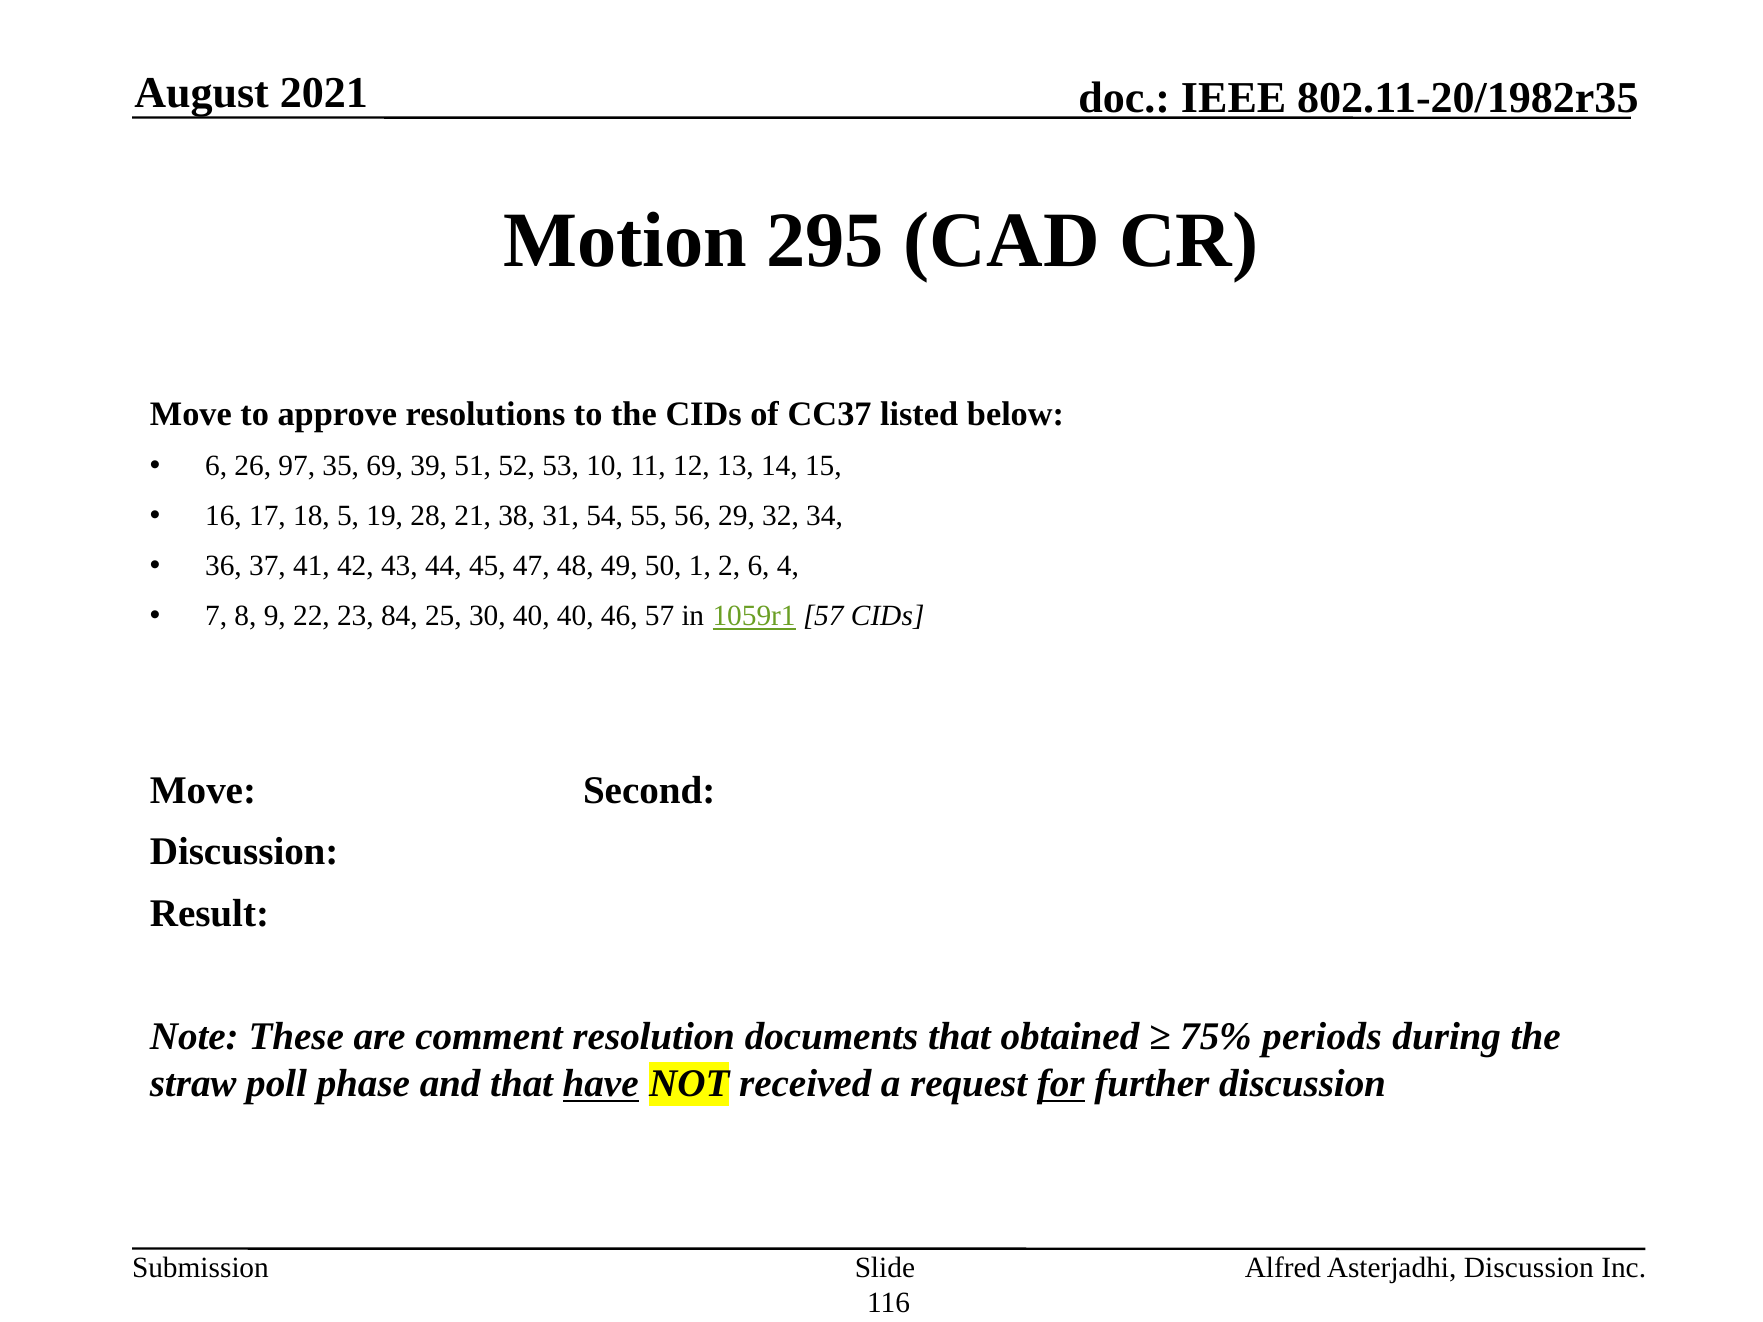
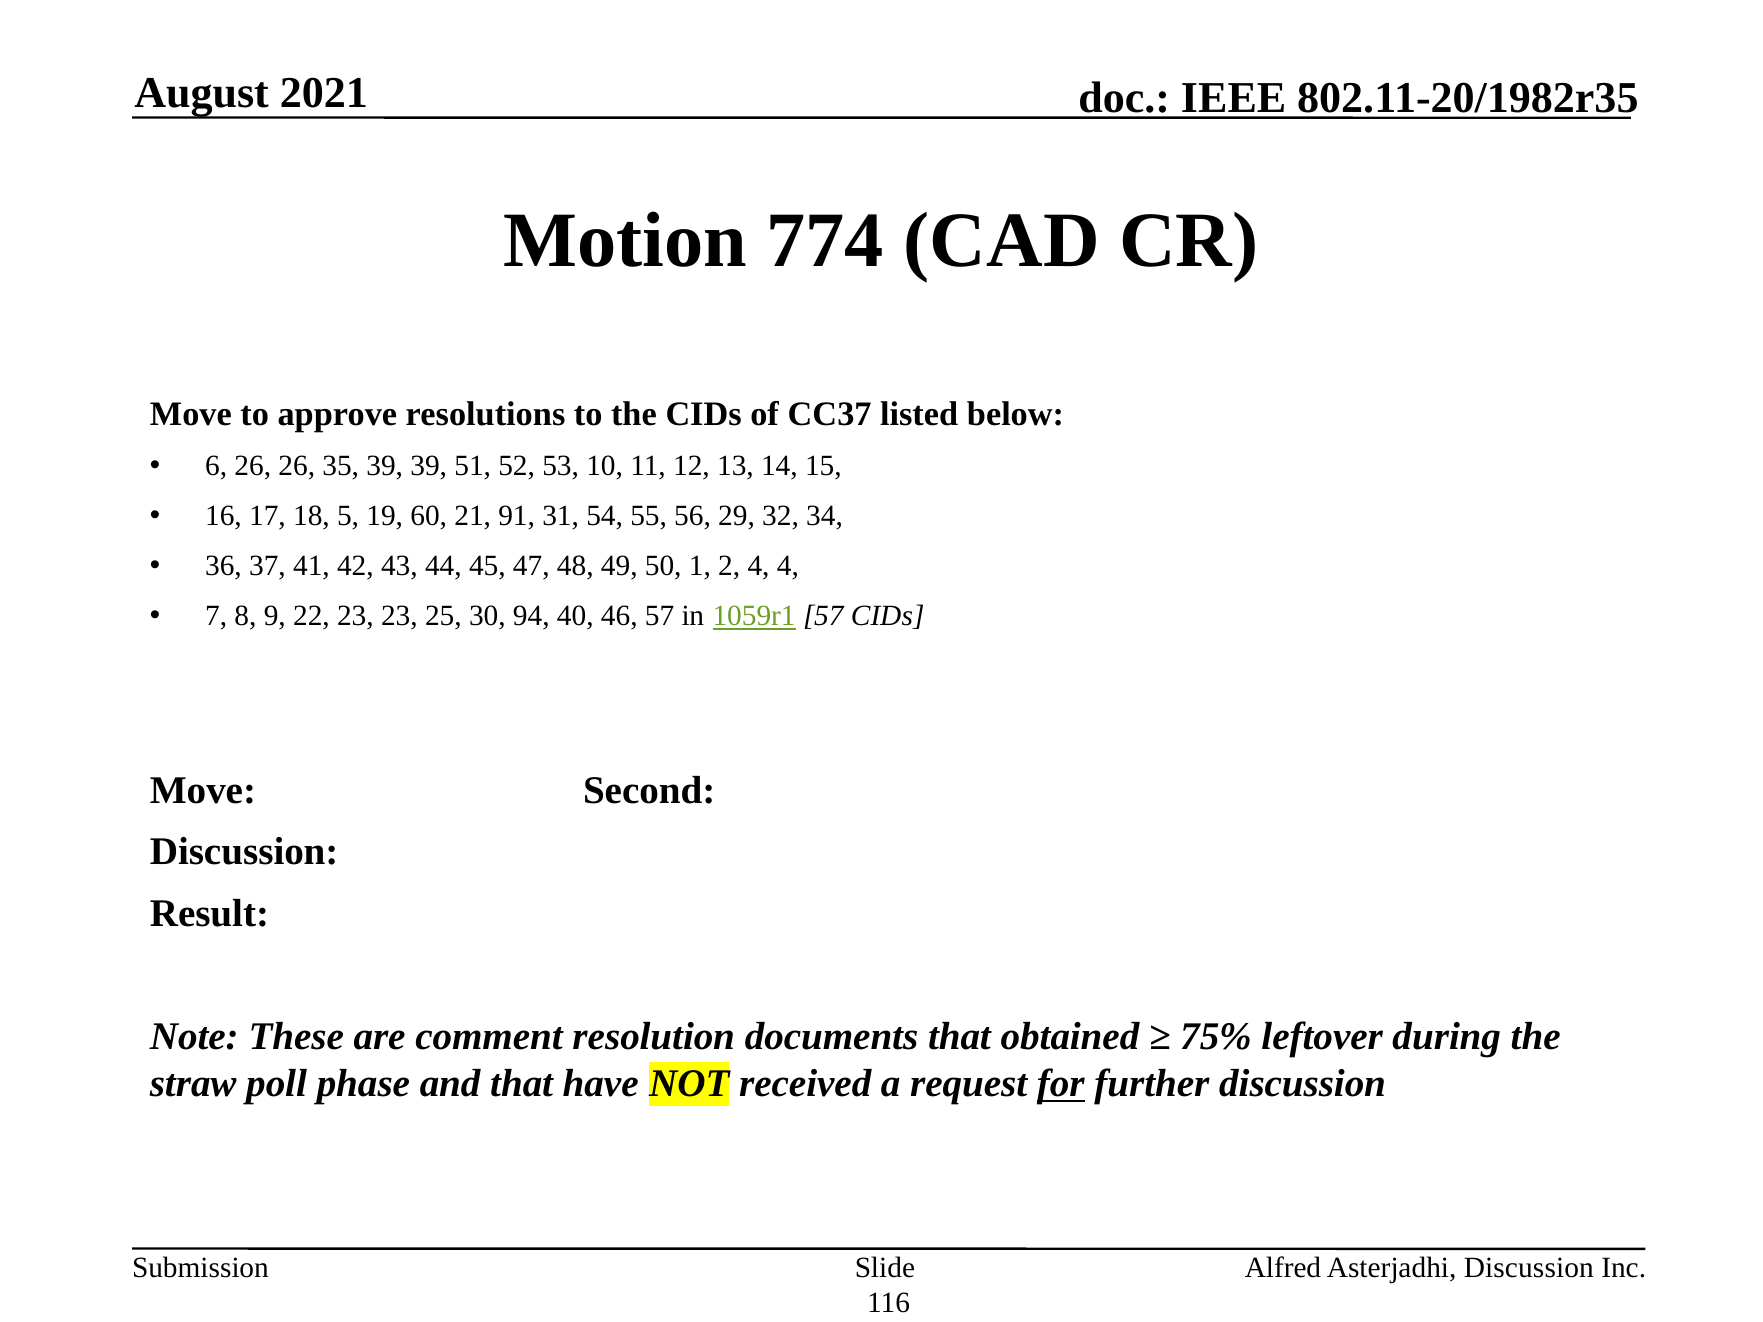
295: 295 -> 774 (825, 240)
26 97: 97 -> 26 (297, 466)
35 69: 69 -> 39 (385, 466)
28: 28 -> 60 (429, 516)
38: 38 -> 91 (517, 516)
2 6: 6 -> 4 (759, 566)
23 84: 84 -> 23 (399, 616)
30 40: 40 -> 94 (531, 616)
periods: periods -> leftover (1322, 1037)
have underline: present -> none (601, 1084)
